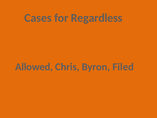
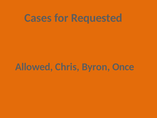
Regardless: Regardless -> Requested (97, 18)
Filed: Filed -> Once (123, 67)
